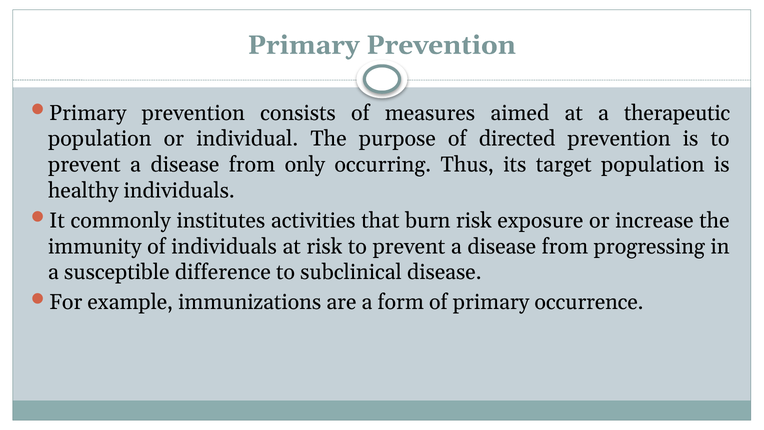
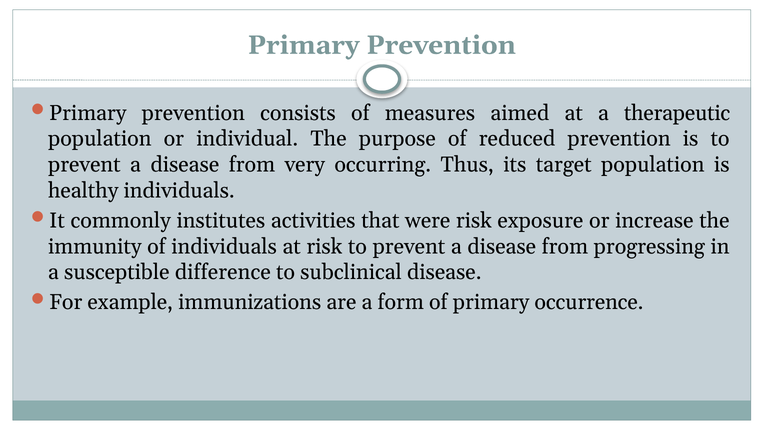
directed: directed -> reduced (517, 139)
only: only -> very (305, 165)
burn: burn -> were (428, 220)
